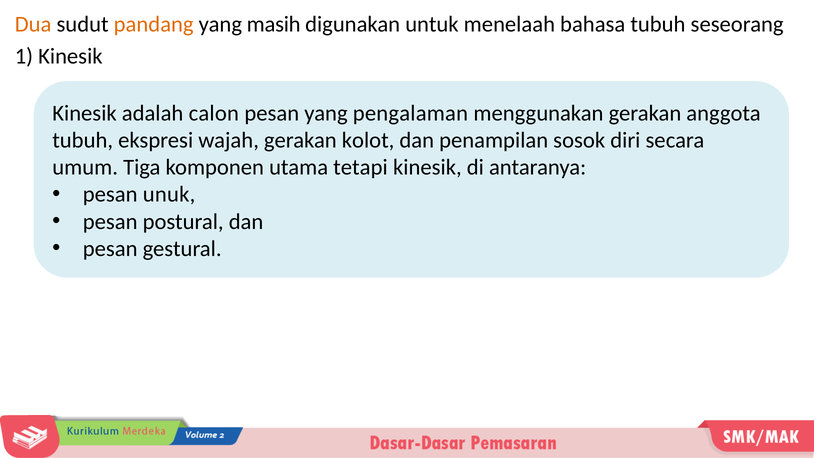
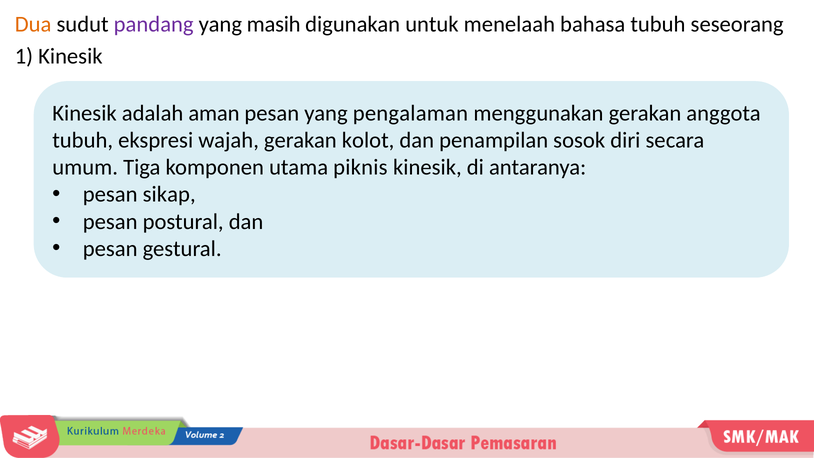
pandang colour: orange -> purple (154, 24)
calon: calon -> aman (214, 113)
tetapi: tetapi -> piknis (360, 167)
unuk: unuk -> sikap (169, 194)
